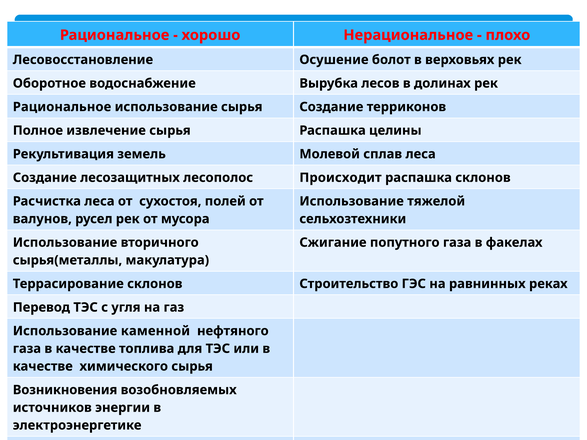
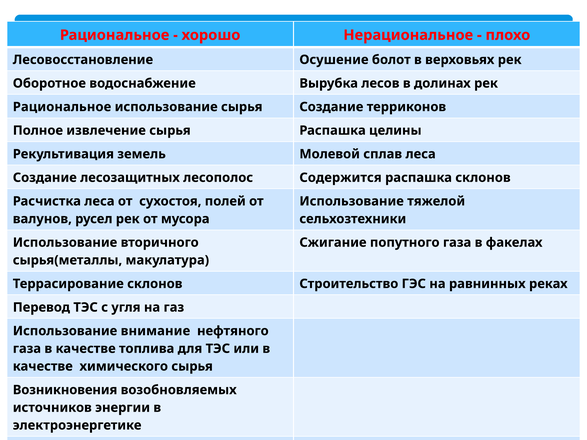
Происходит: Происходит -> Содержится (341, 178)
каменной: каменной -> внимание (155, 331)
